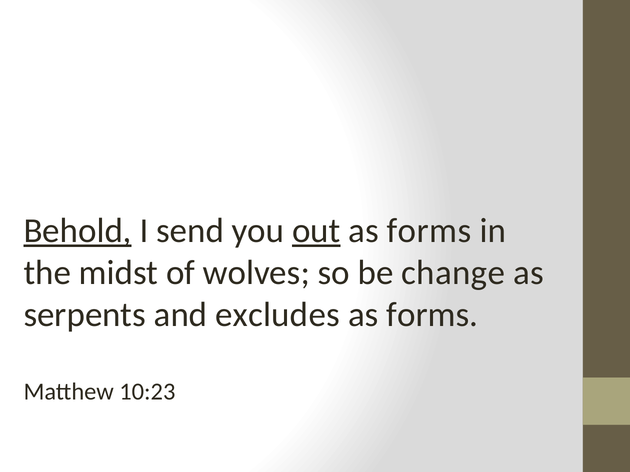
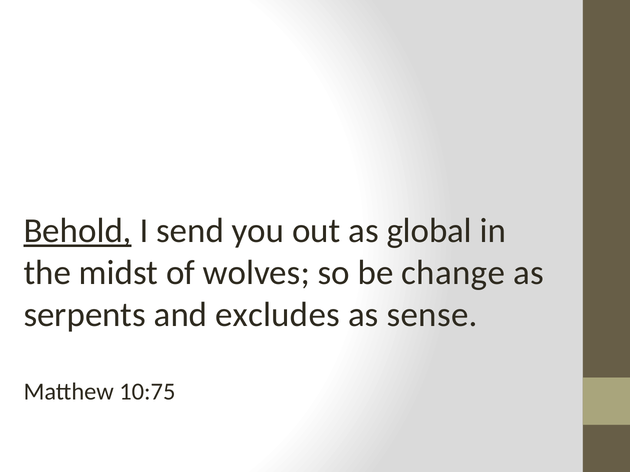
out underline: present -> none (316, 231)
forms: forms -> global (429, 231)
forms: forms -> sense (432, 315)
10:23: 10:23 -> 10:75 (147, 392)
